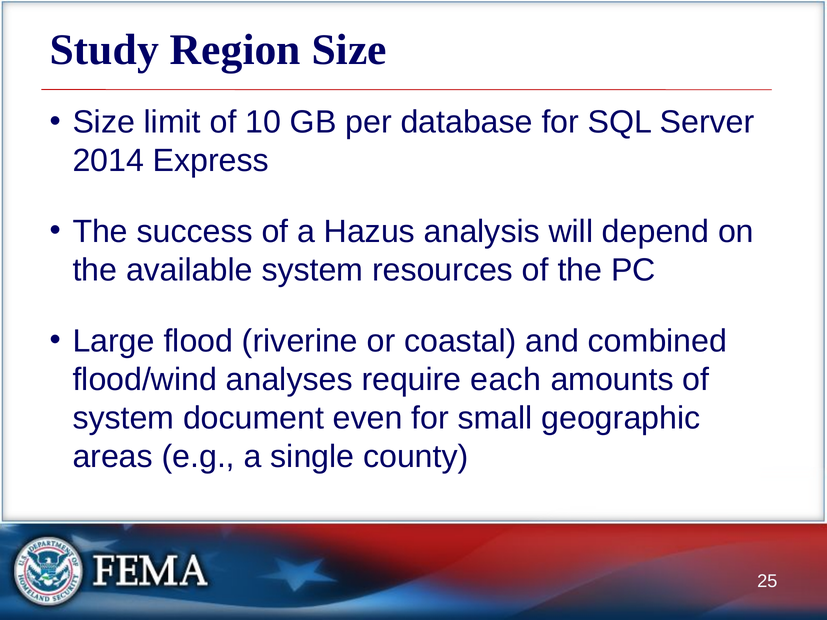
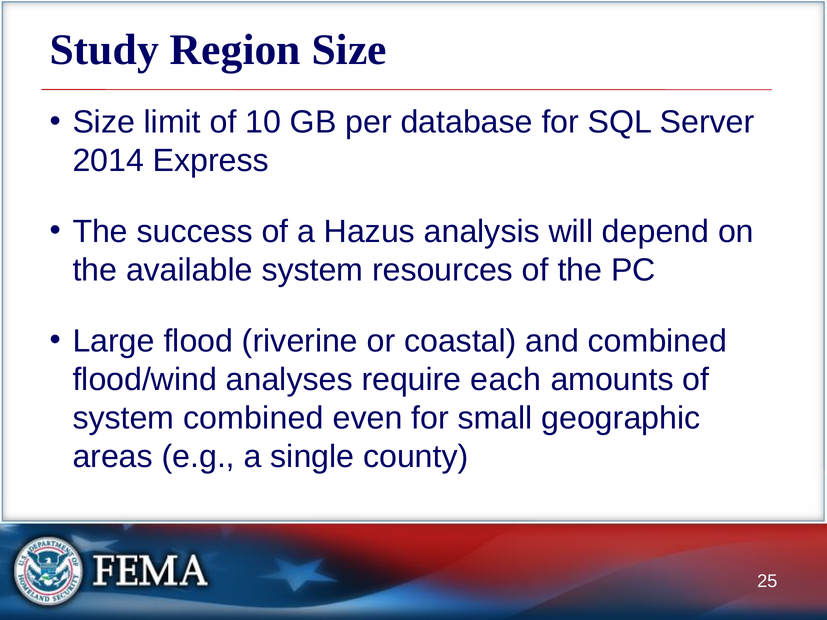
system document: document -> combined (253, 418)
